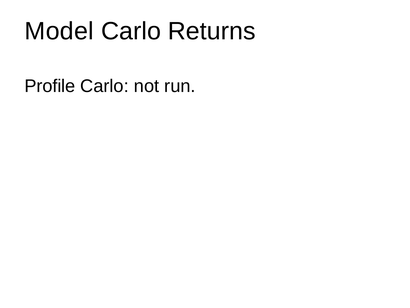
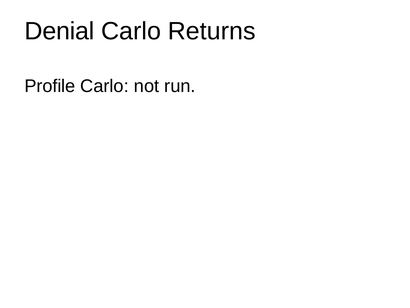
Model: Model -> Denial (59, 31)
